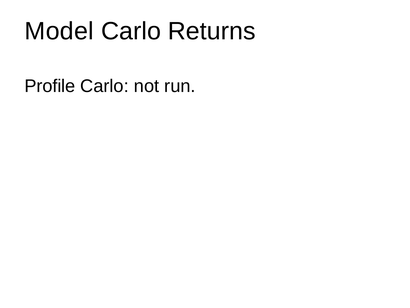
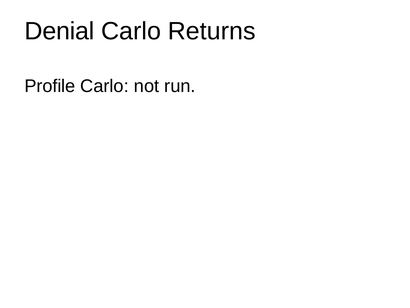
Model: Model -> Denial (59, 31)
